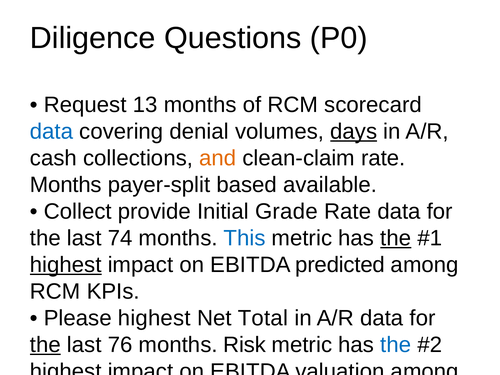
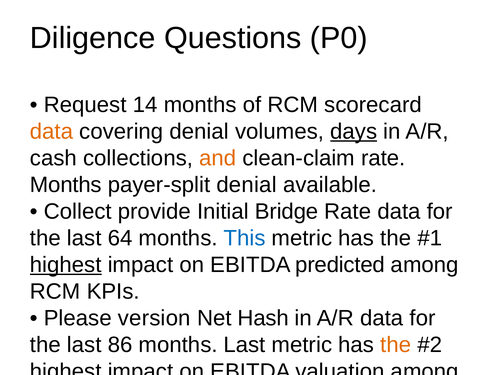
13: 13 -> 14 (145, 105)
data colour: blue -> orange (52, 132)
payer-split based: based -> denial (247, 185)
Grade: Grade -> Bridge (287, 212)
74: 74 -> 64 (120, 238)
the underline: present -> none (396, 238)
Please highest: highest -> version (154, 318)
Total: Total -> Hash (263, 318)
the underline: present -> none (45, 345)
76: 76 -> 86 (120, 345)
months Risk: Risk -> Last (244, 345)
the colour: blue -> orange (396, 345)
